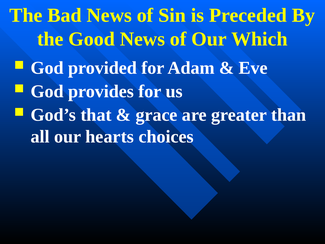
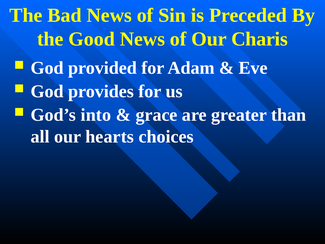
Which: Which -> Charis (260, 39)
that: that -> into (96, 115)
